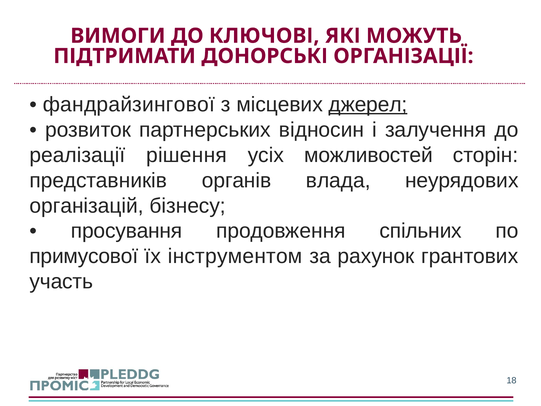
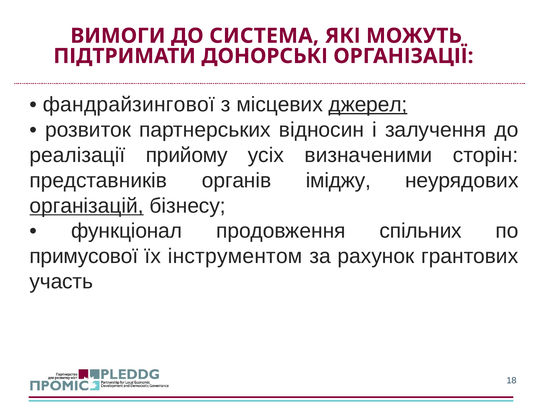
КЛЮЧОВІ: КЛЮЧОВІ -> СИСТЕМА (264, 36)
рішення: рішення -> прийому (187, 155)
можливостей: можливостей -> визначеними (368, 155)
влада: влада -> іміджу (338, 180)
організацій underline: none -> present (87, 206)
просування: просування -> функціонал (127, 231)
